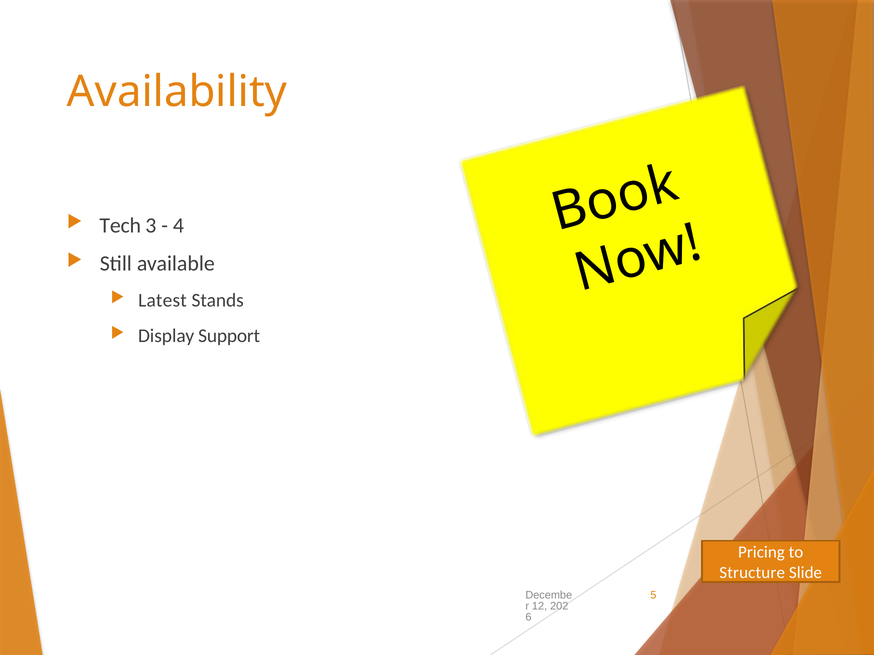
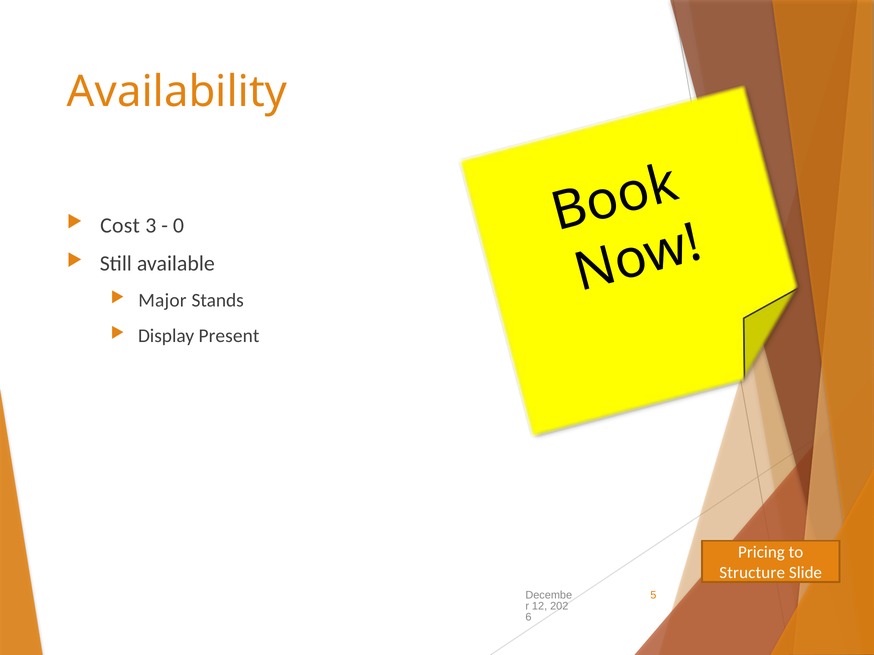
Tech: Tech -> Cost (120, 226)
4: 4 -> 0 (178, 226)
Latest: Latest -> Major (162, 301)
Support: Support -> Present (229, 336)
